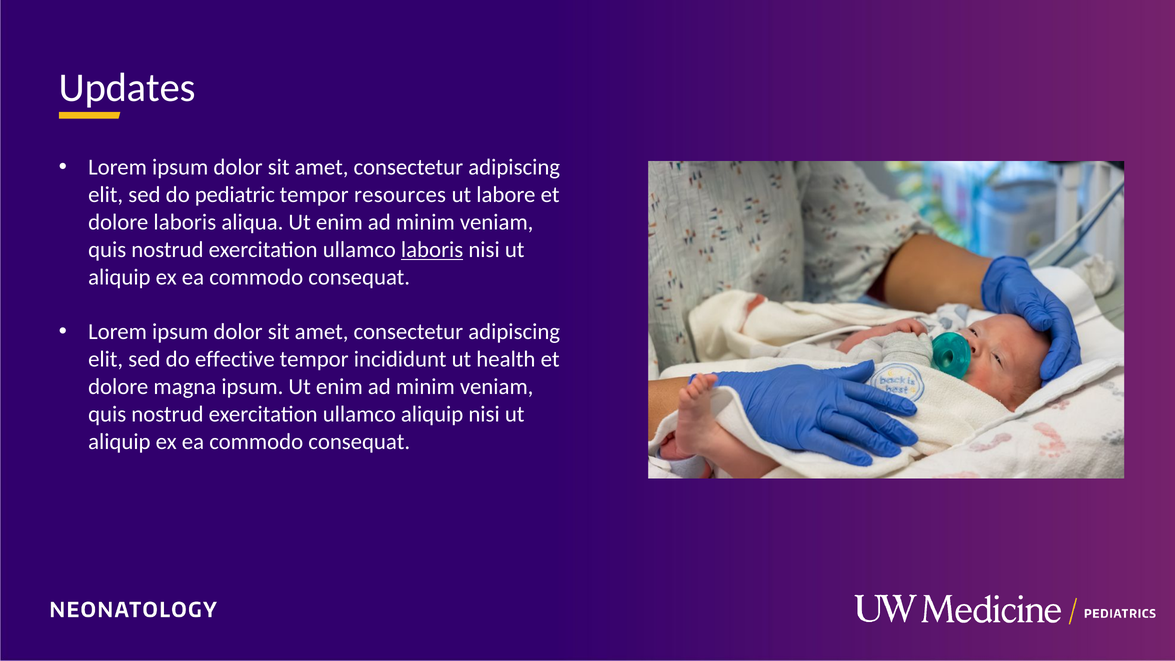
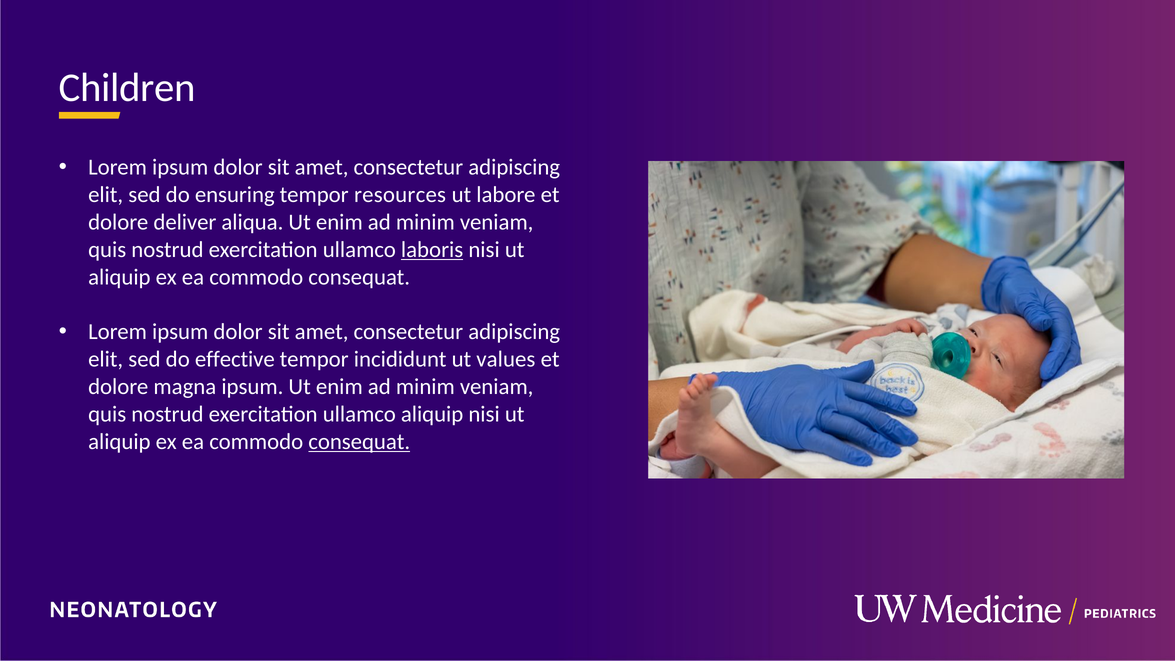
Updates: Updates -> Children (127, 88)
pediatric: pediatric -> ensuring (235, 195)
dolore laboris: laboris -> deliver (185, 222)
health: health -> values (506, 359)
consequat underline: none -> present (359, 442)
